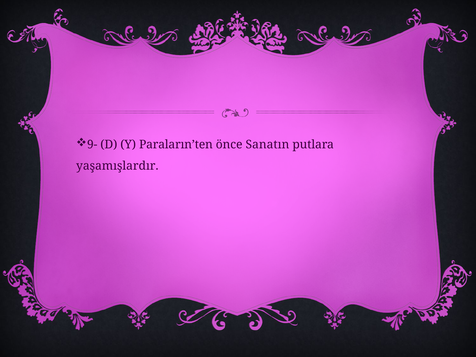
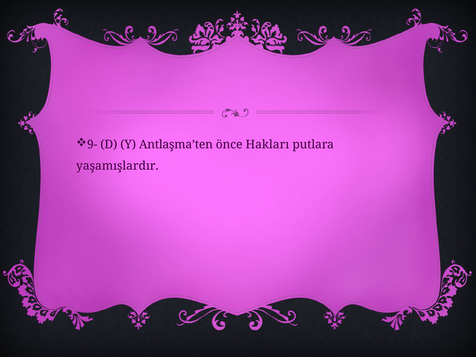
Paraların’ten: Paraların’ten -> Antlaşma’ten (176, 144)
Sanatın: Sanatın -> Hakları (267, 144)
